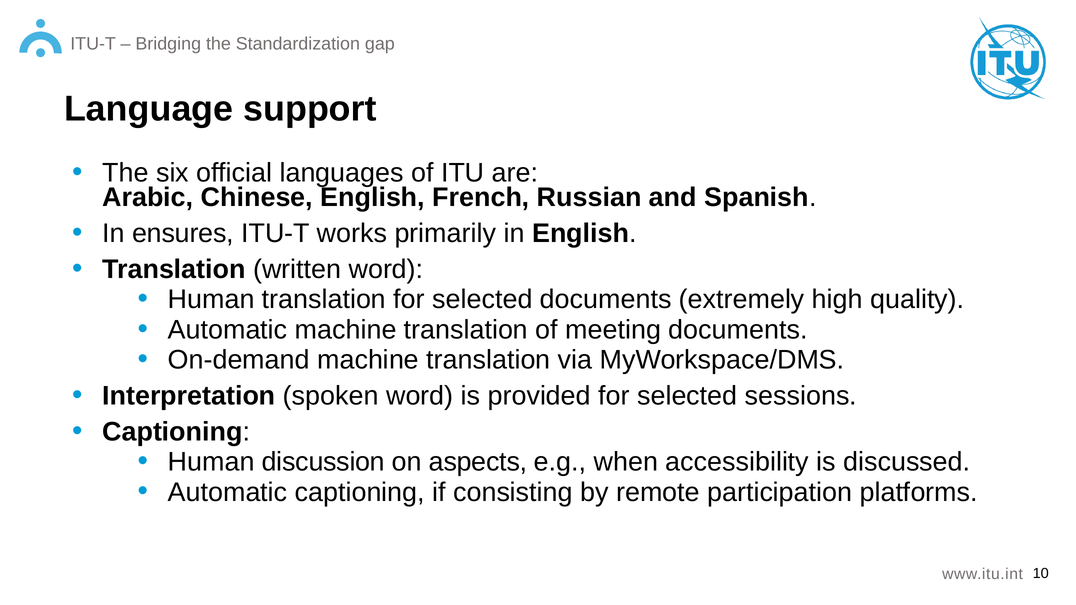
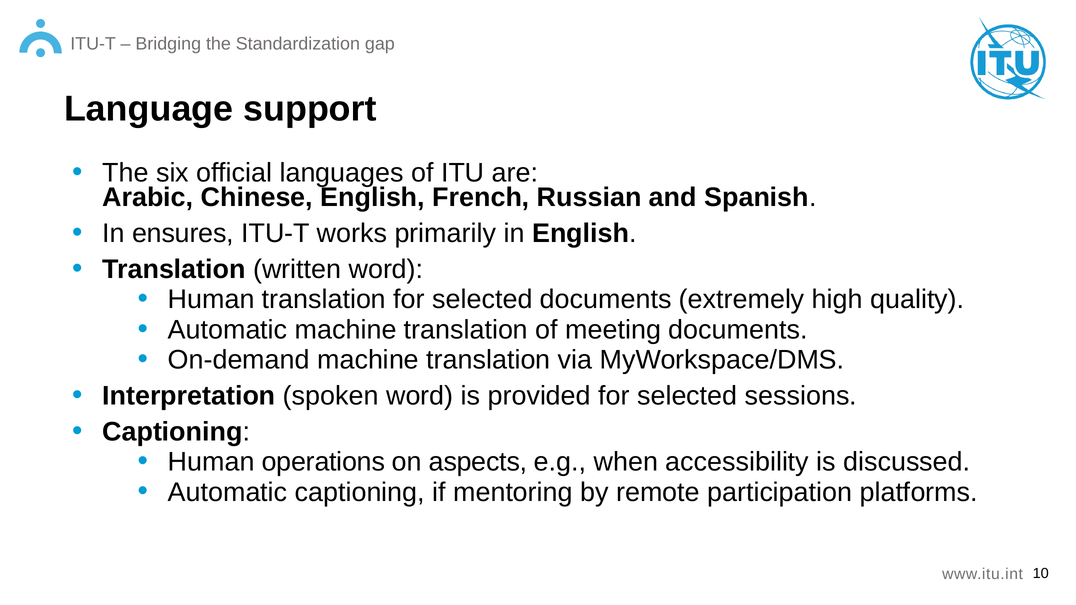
discussion: discussion -> operations (323, 462)
consisting: consisting -> mentoring (513, 492)
